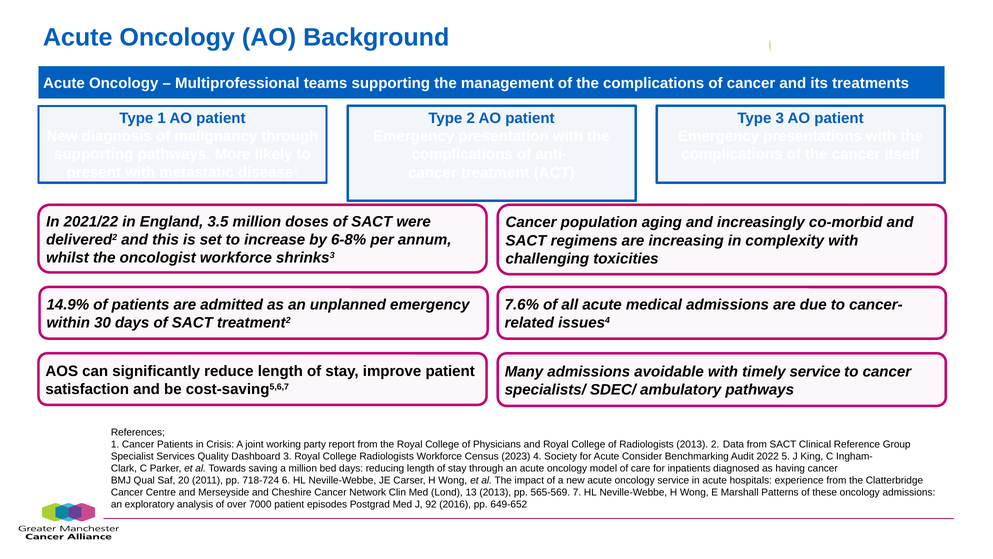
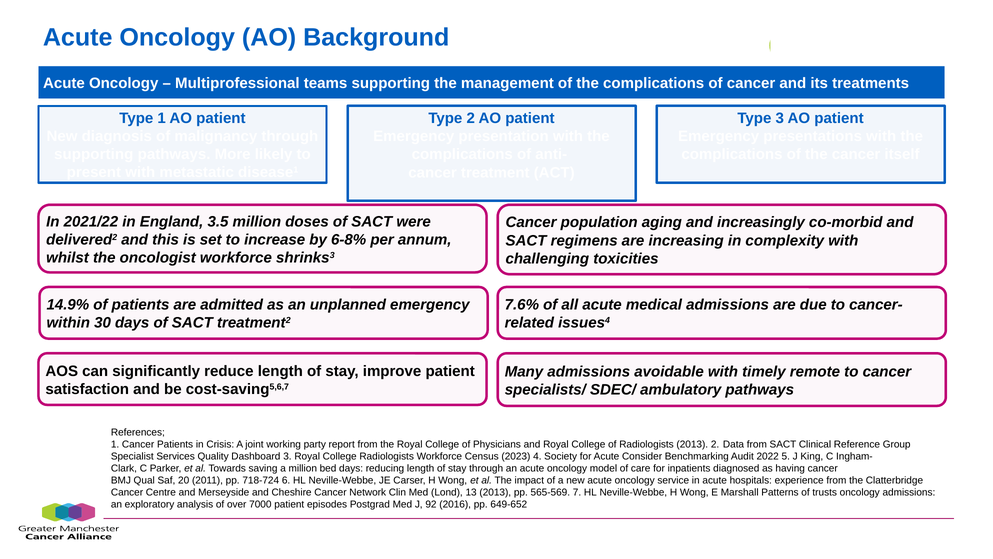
timely service: service -> remote (815, 371)
these: these -> trusts (825, 492)
